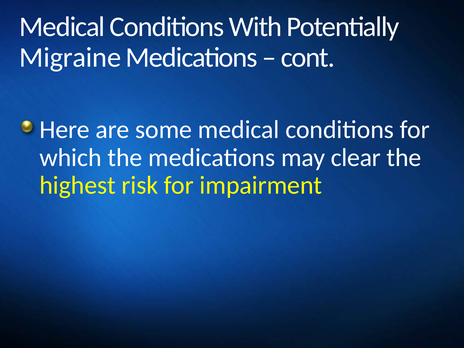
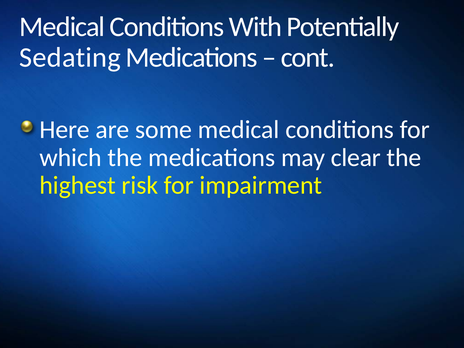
Migraine: Migraine -> Sedating (70, 57)
